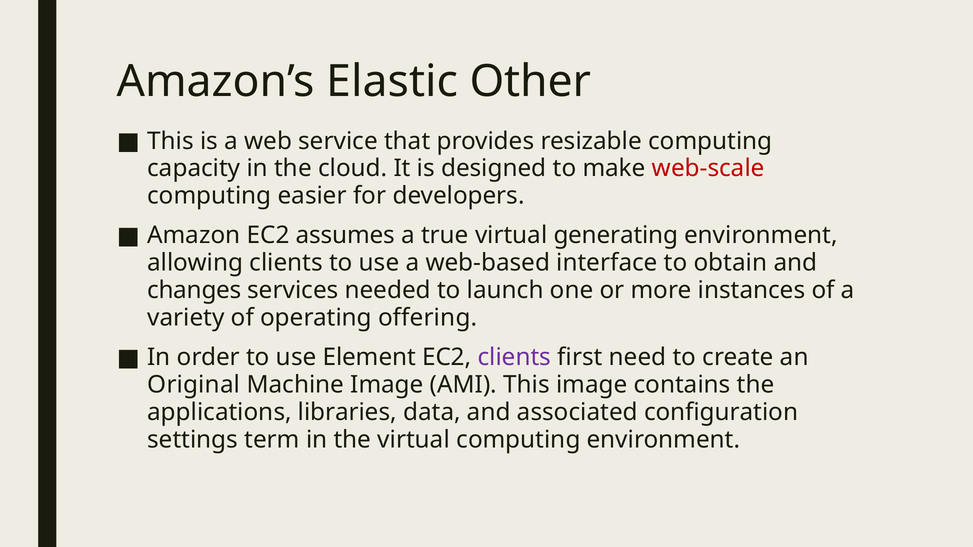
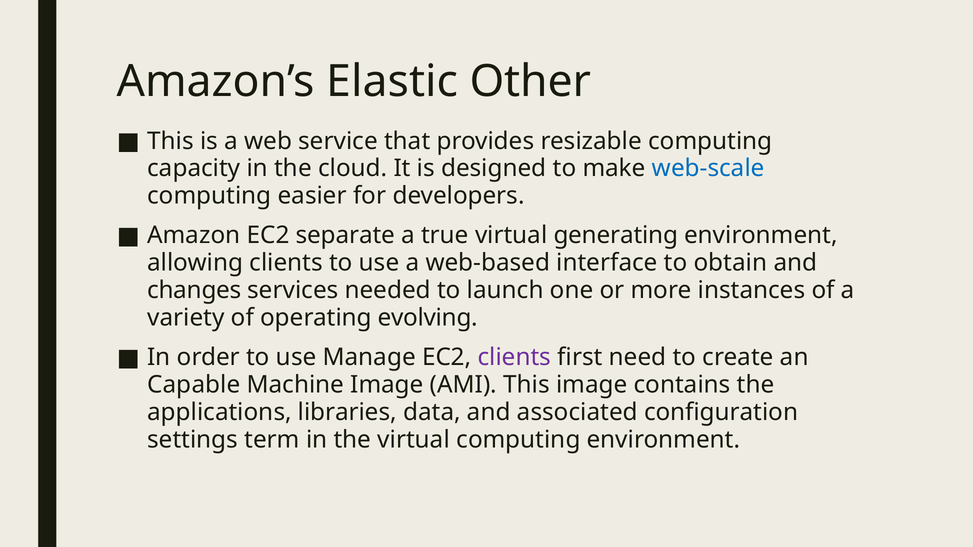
web-scale colour: red -> blue (708, 169)
assumes: assumes -> separate (345, 236)
offering: offering -> evolving (428, 318)
Element: Element -> Manage (369, 358)
Original: Original -> Capable (194, 385)
